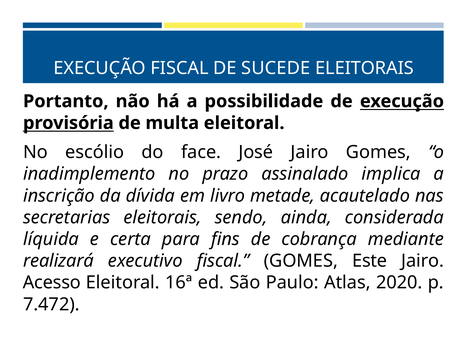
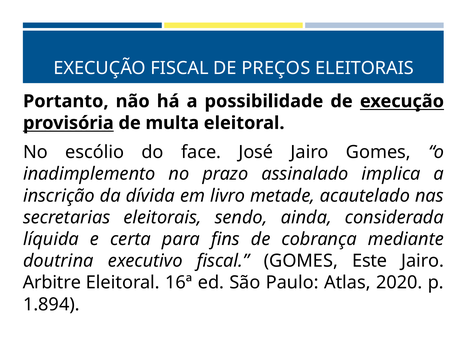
SUCEDE: SUCEDE -> PREÇOS (276, 68)
realizará: realizará -> doutrina (58, 261)
Acesso: Acesso -> Arbitre (52, 283)
7.472: 7.472 -> 1.894 (51, 305)
